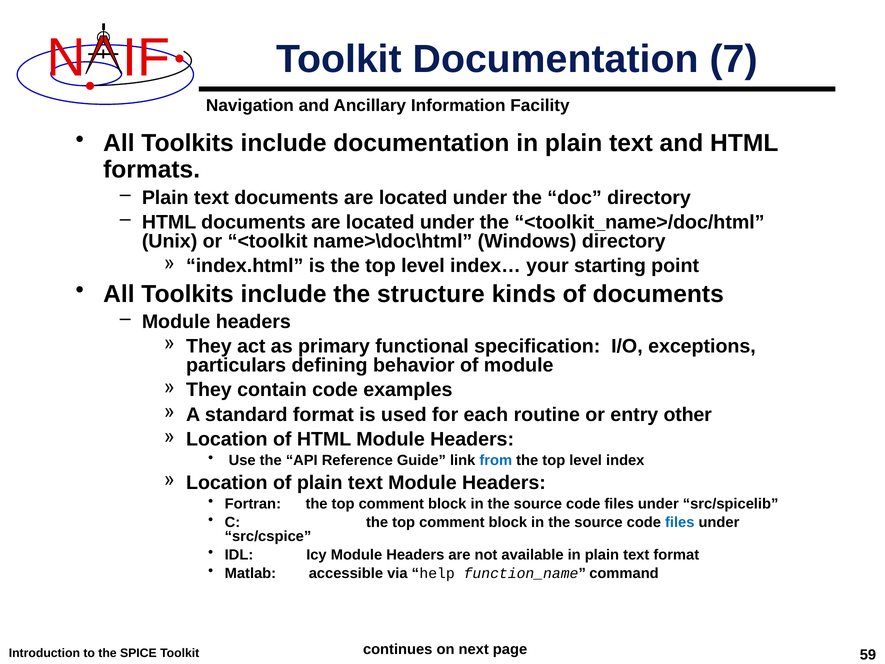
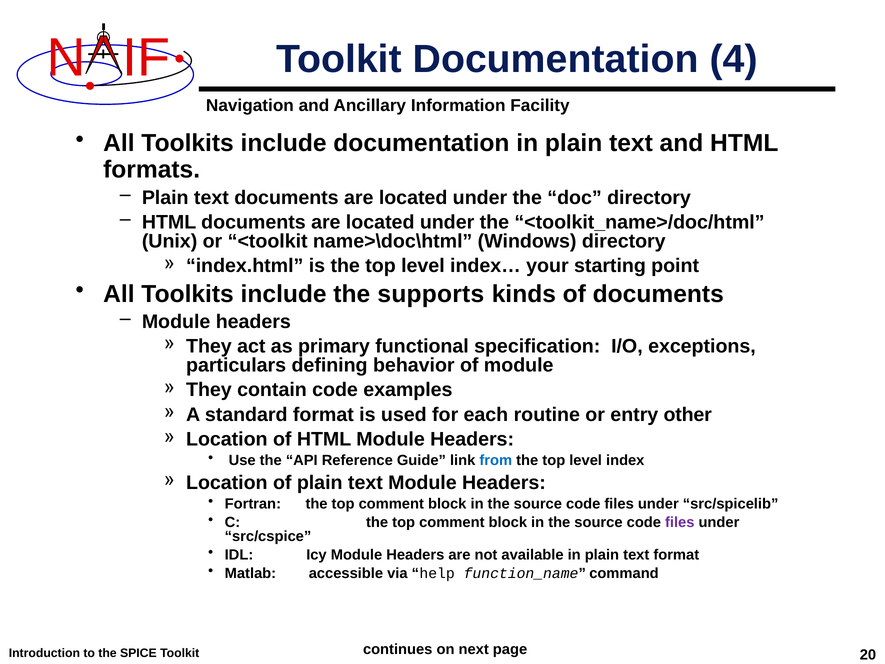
7: 7 -> 4 (734, 59)
structure: structure -> supports (431, 294)
files colour: blue -> purple (680, 522)
59: 59 -> 20 (868, 655)
